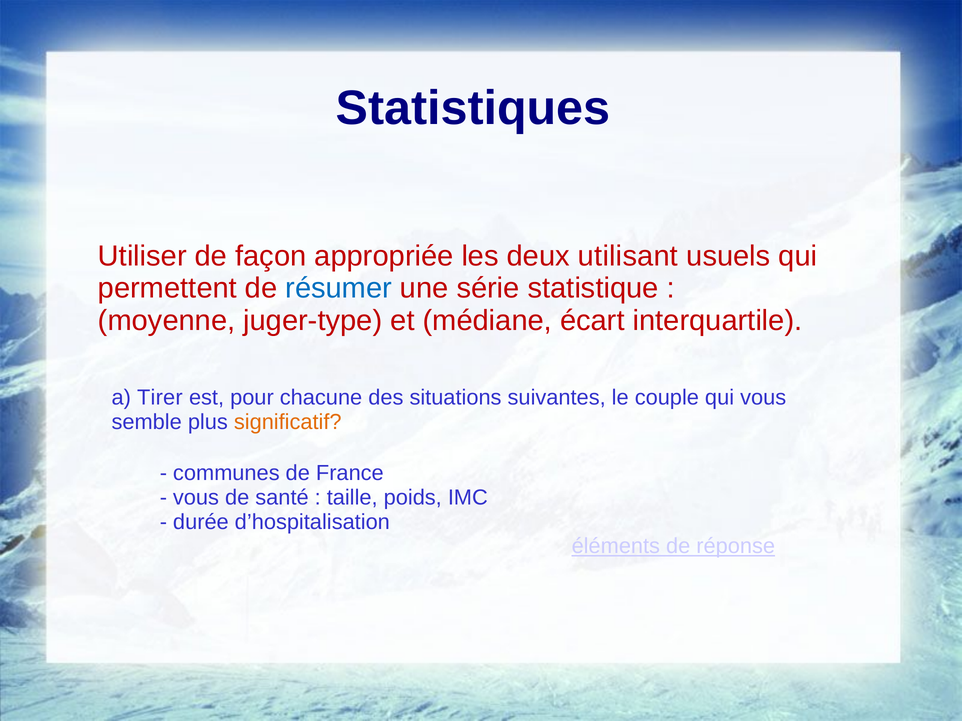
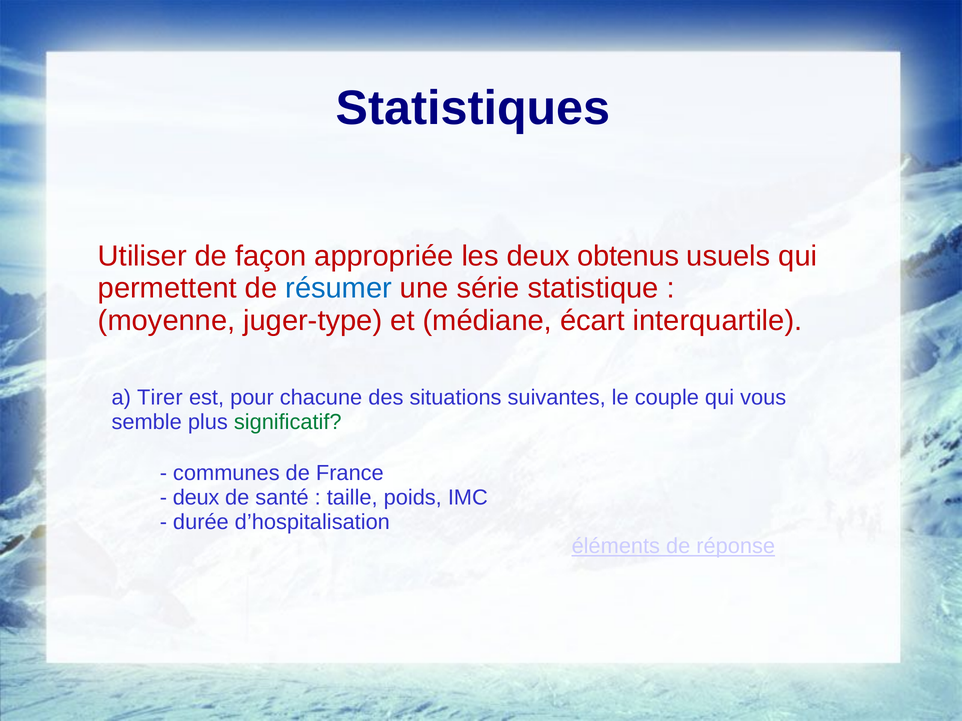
utilisant: utilisant -> obtenus (628, 256)
significatif colour: orange -> green (288, 422)
vous: vous -> deux (196, 498)
